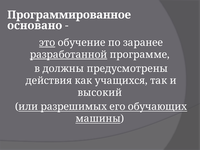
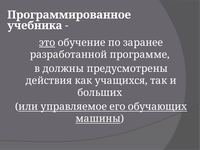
основано: основано -> учебника (35, 25)
разработанной underline: present -> none (69, 55)
высокий: высокий -> больших (100, 93)
разрешимых: разрешимых -> управляемое (74, 107)
